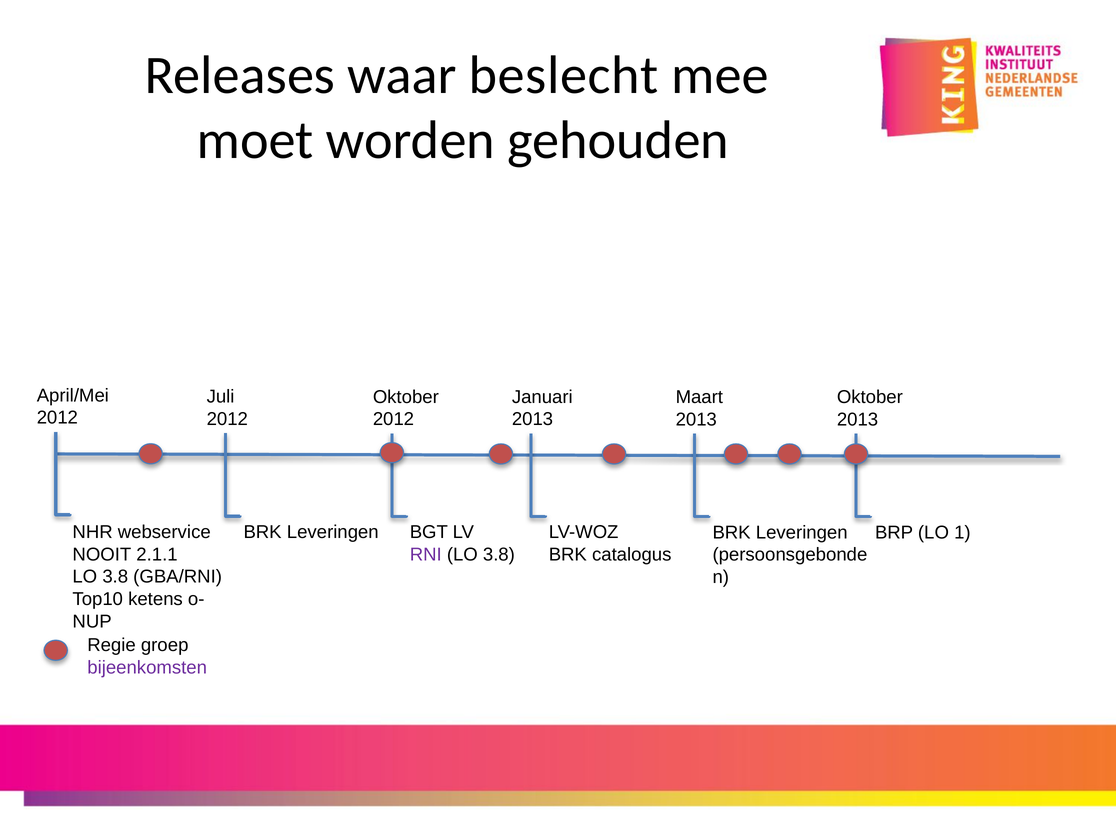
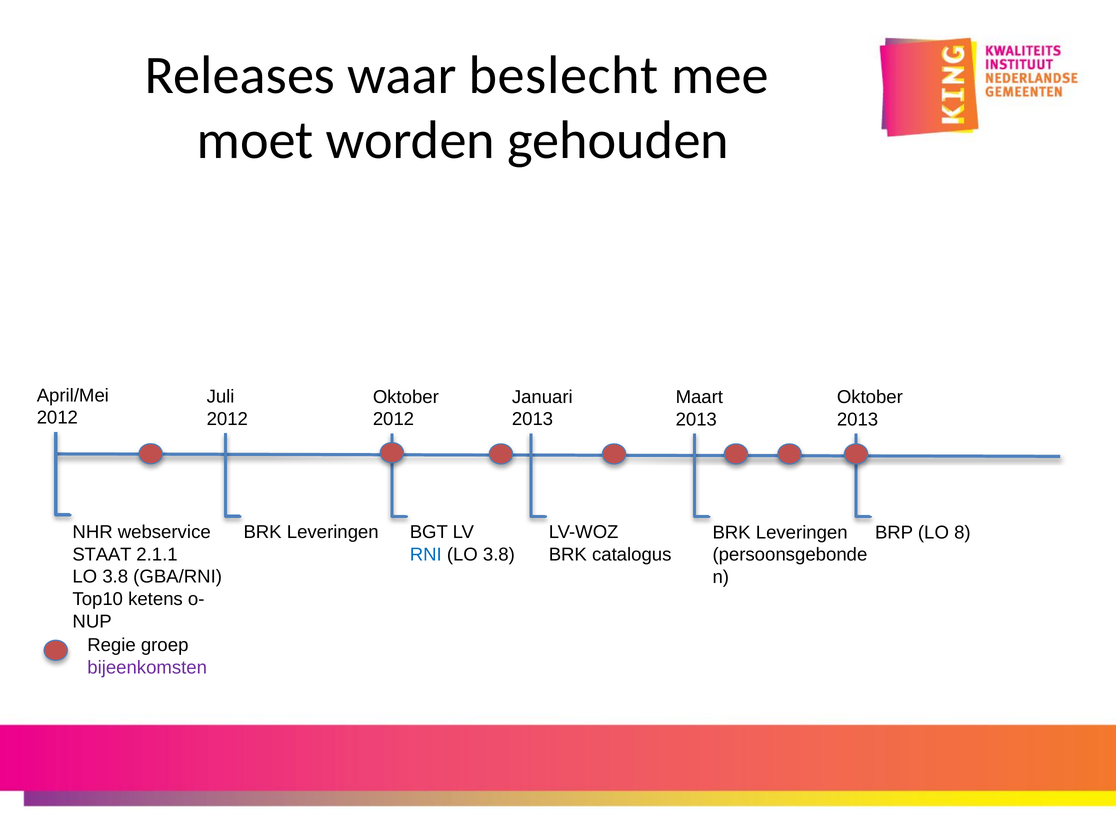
1: 1 -> 8 (962, 533)
NOOIT: NOOIT -> STAAT (102, 554)
RNI colour: purple -> blue (426, 555)
